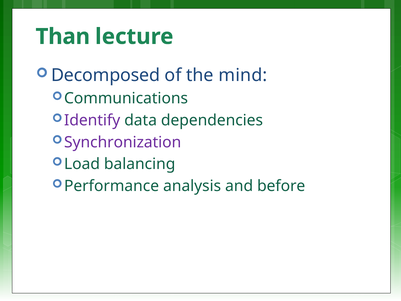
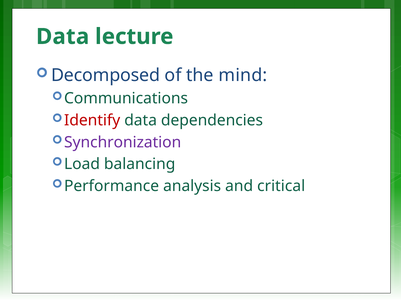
Than: Than -> Data (63, 37)
Identify colour: purple -> red (92, 120)
before: before -> critical (281, 186)
